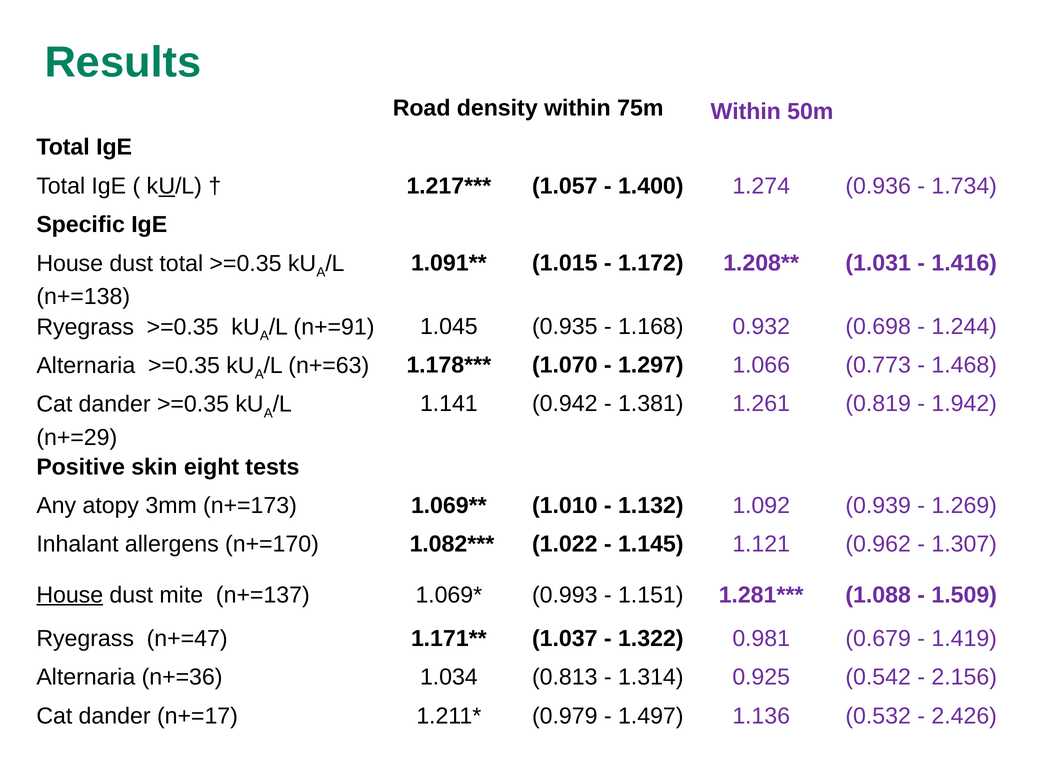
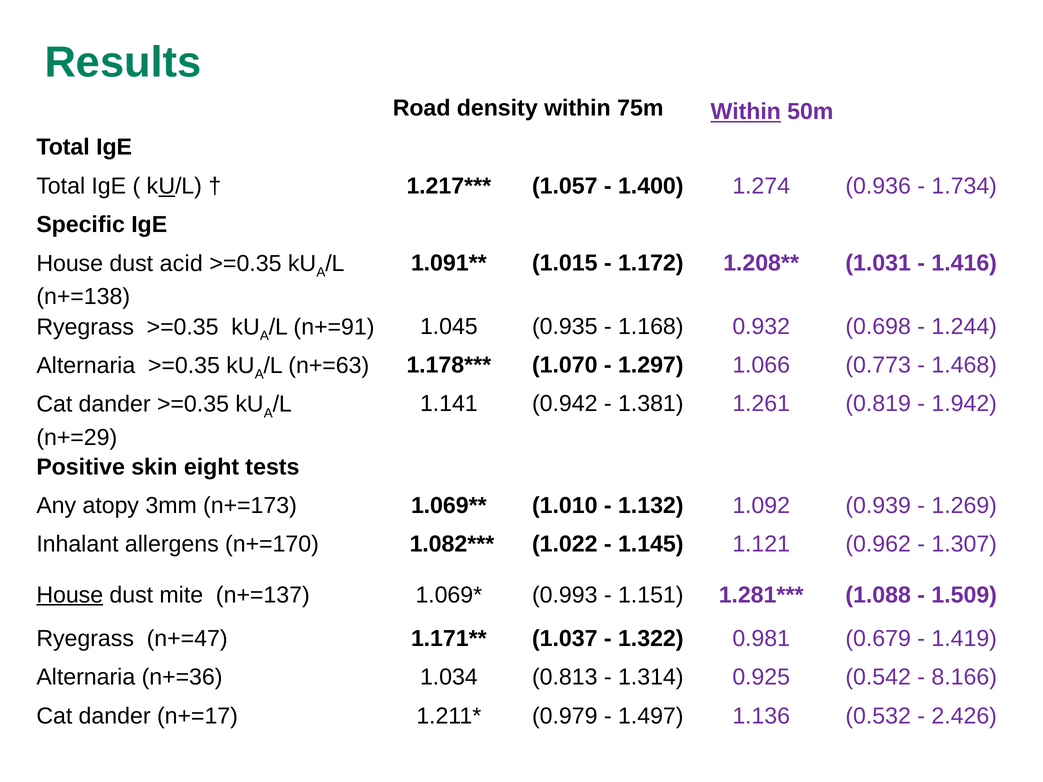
Within underline: none -> present (746, 112)
dust total: total -> acid (181, 264)
2.156: 2.156 -> 8.166 (964, 678)
